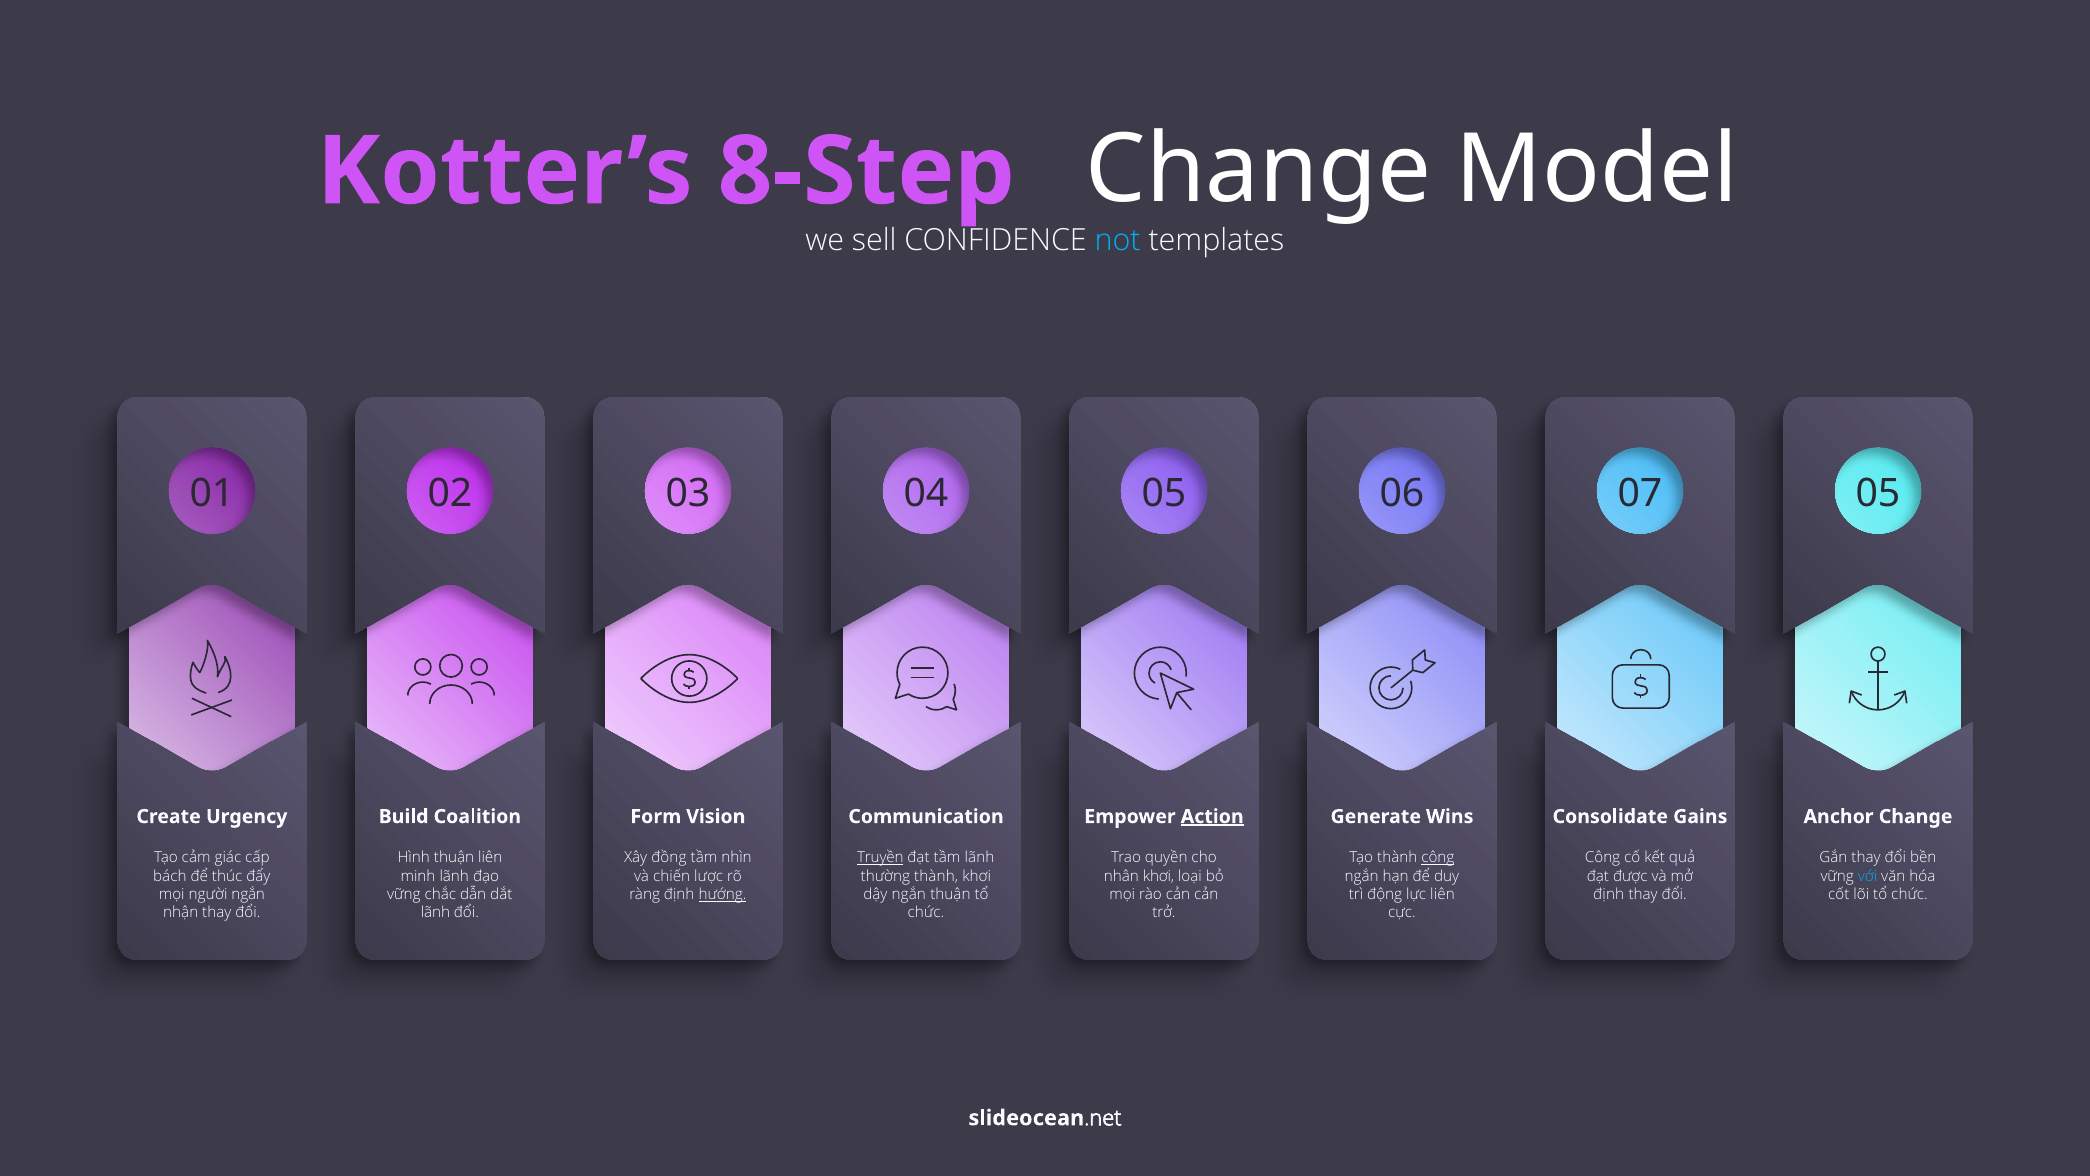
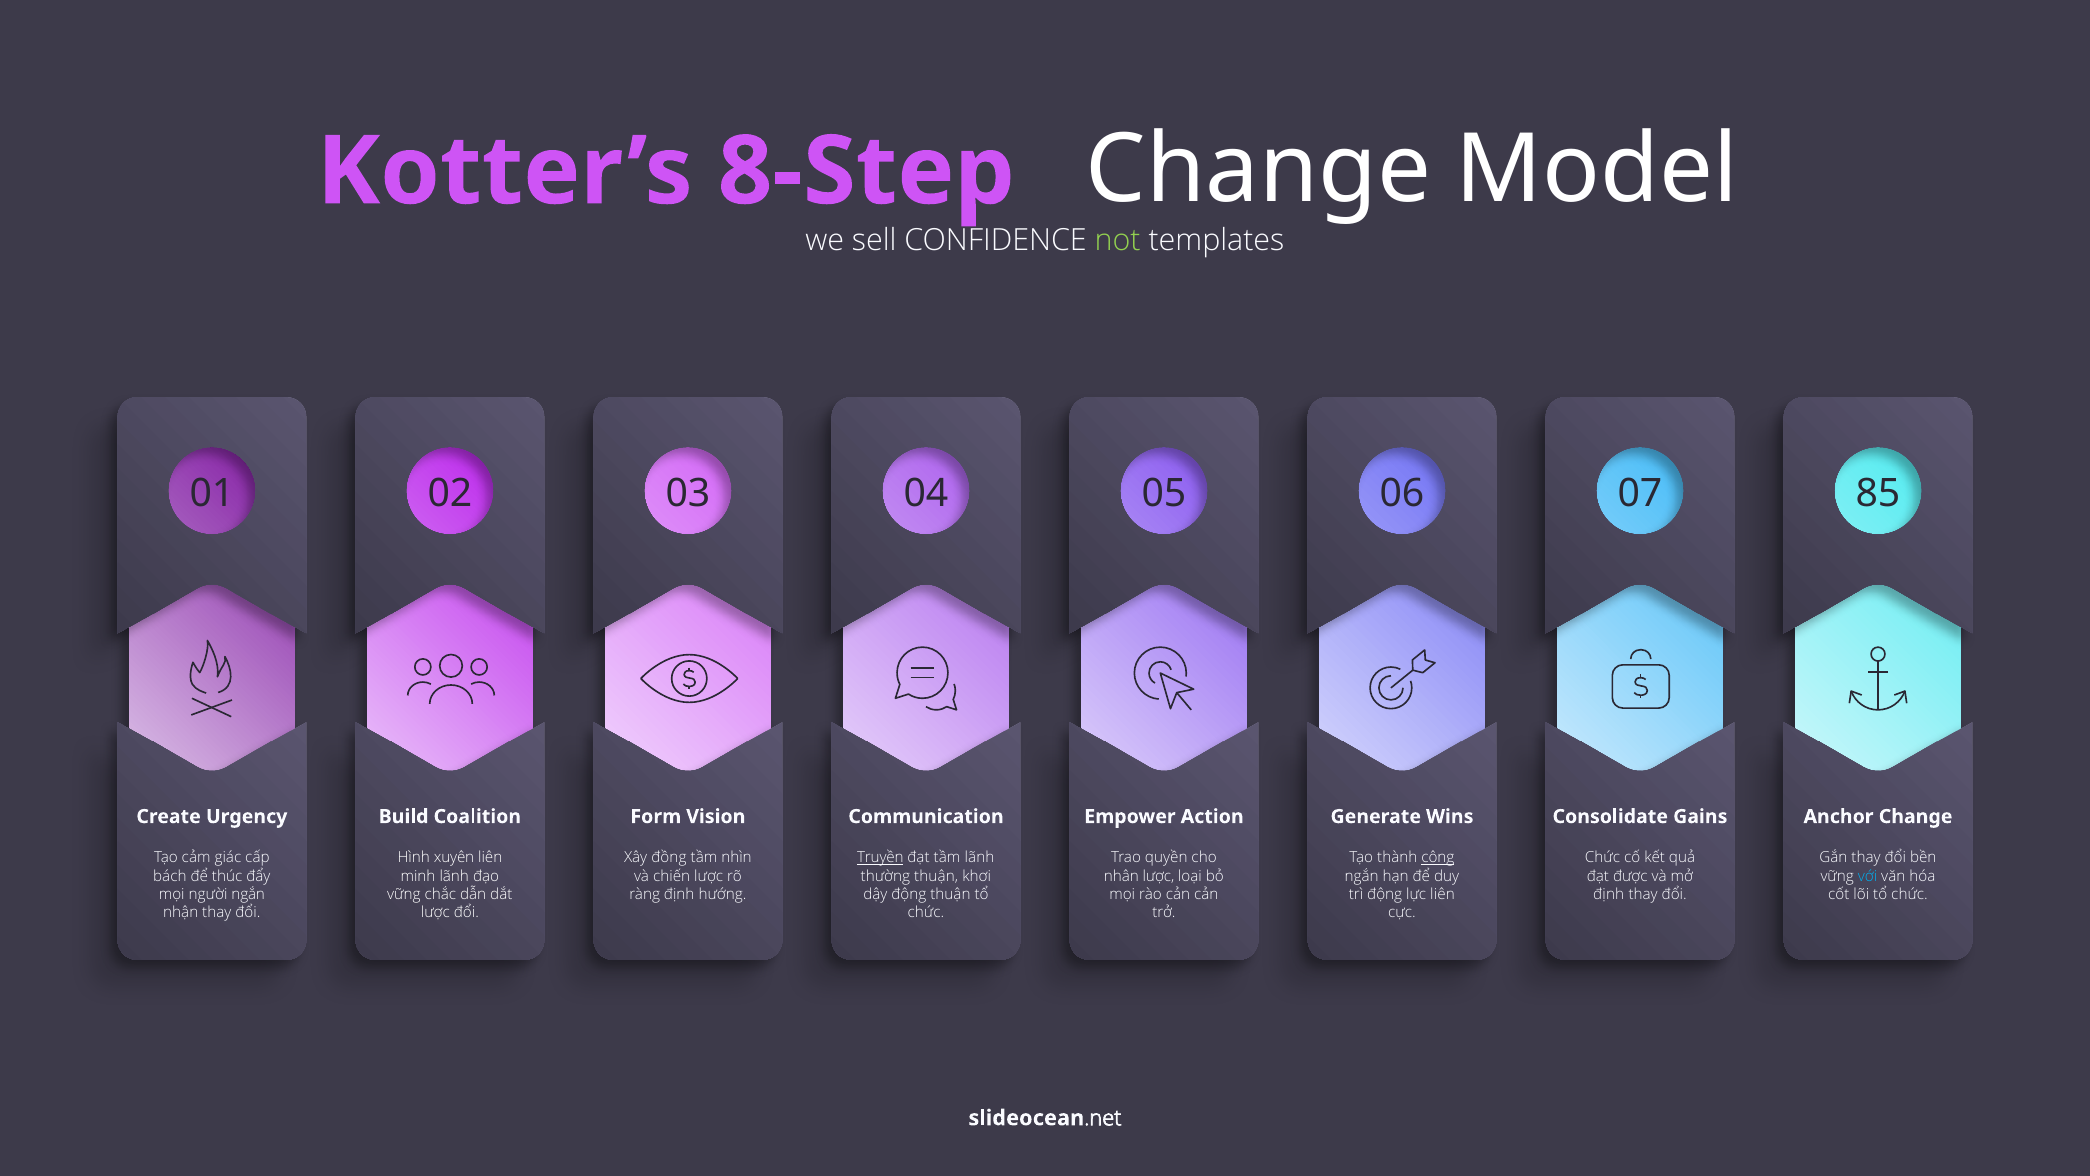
not colour: light blue -> light green (1118, 241)
05: 05 -> 85 (1878, 493)
Action underline: present -> none (1212, 816)
Hình thuận: thuận -> xuyên (454, 858)
Công: Công -> Chức (1602, 858)
thường thành: thành -> thuận (936, 876)
nhân khơi: khơi -> lược (1158, 876)
hướng underline: present -> none (722, 894)
dậy ngắn: ngắn -> động (909, 894)
lãnh: lãnh -> lược (435, 912)
